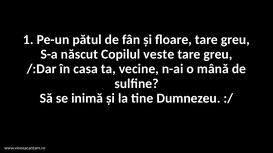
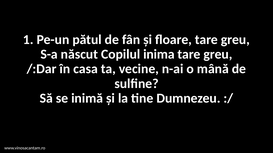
veste: veste -> inima (159, 54)
